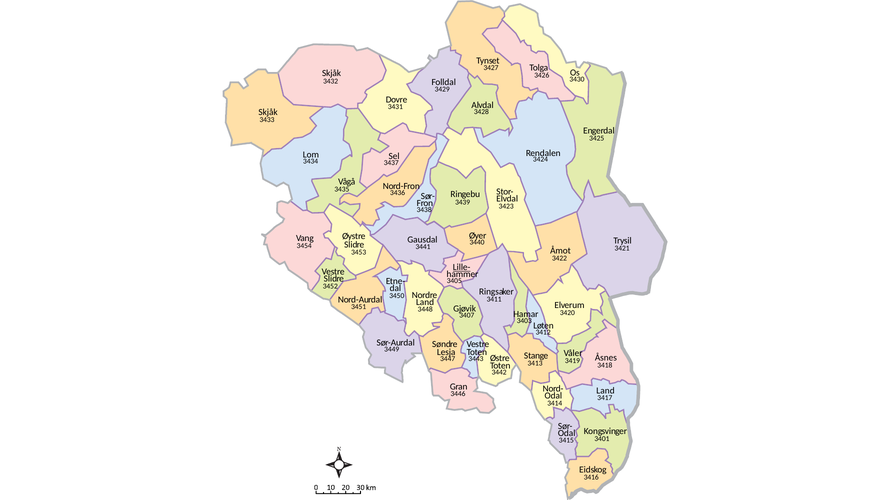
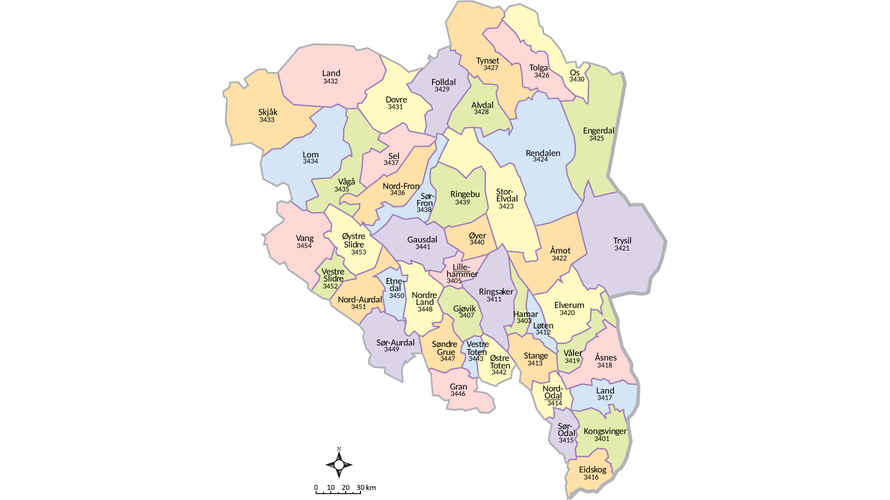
Skjåk: Skjåk -> Land (331, 73)
Lesja: Lesja -> Grue (446, 353)
Odal underline: none -> present (553, 396)
